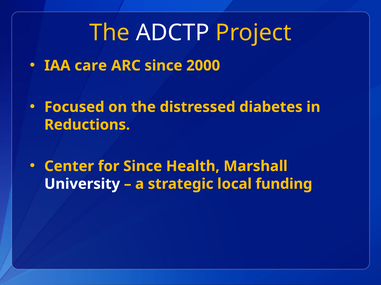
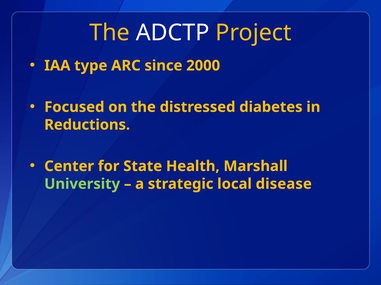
care: care -> type (91, 66)
for Since: Since -> State (143, 167)
University colour: white -> light green (82, 184)
funding: funding -> disease (284, 184)
